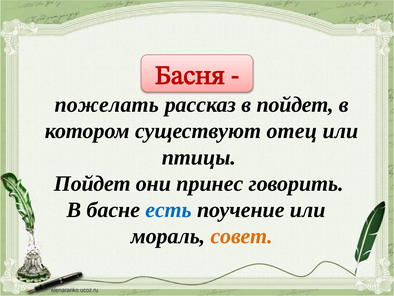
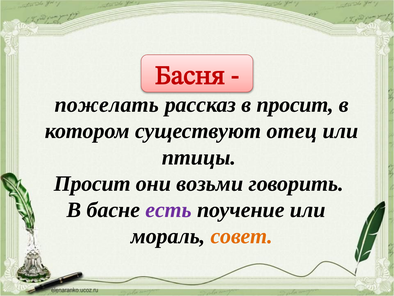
в пойдет: пойдет -> просит (295, 104)
Пойдет: Пойдет -> Просит (92, 183)
принес: принес -> возьми (210, 183)
есть colour: blue -> purple (169, 210)
